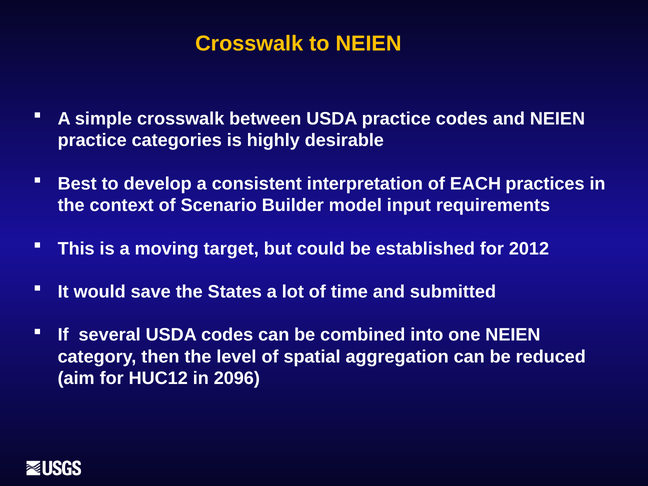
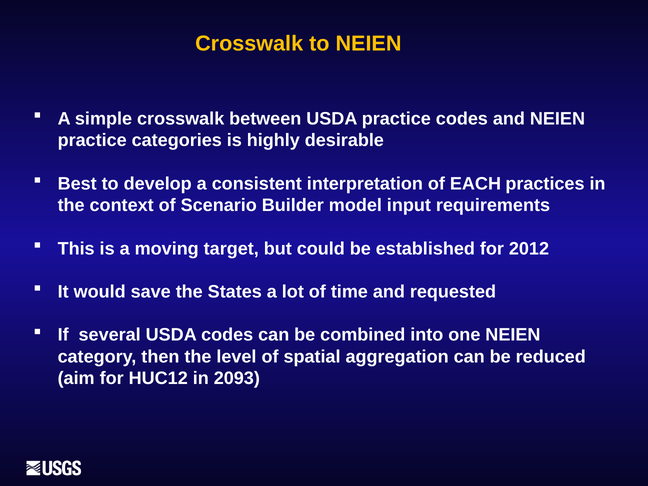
submitted: submitted -> requested (453, 292)
2096: 2096 -> 2093 (237, 378)
